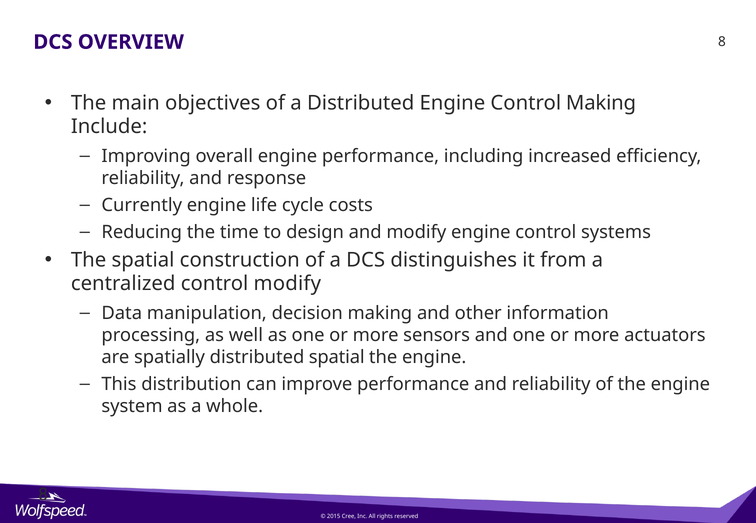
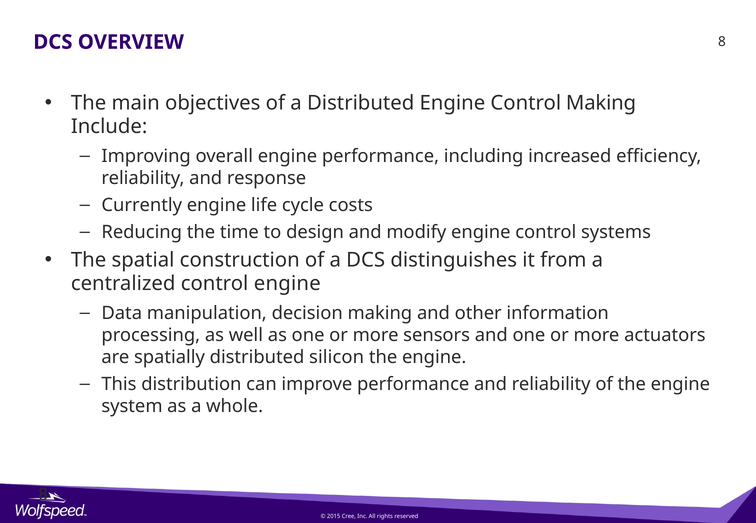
control modify: modify -> engine (287, 284)
distributed spatial: spatial -> silicon (337, 358)
